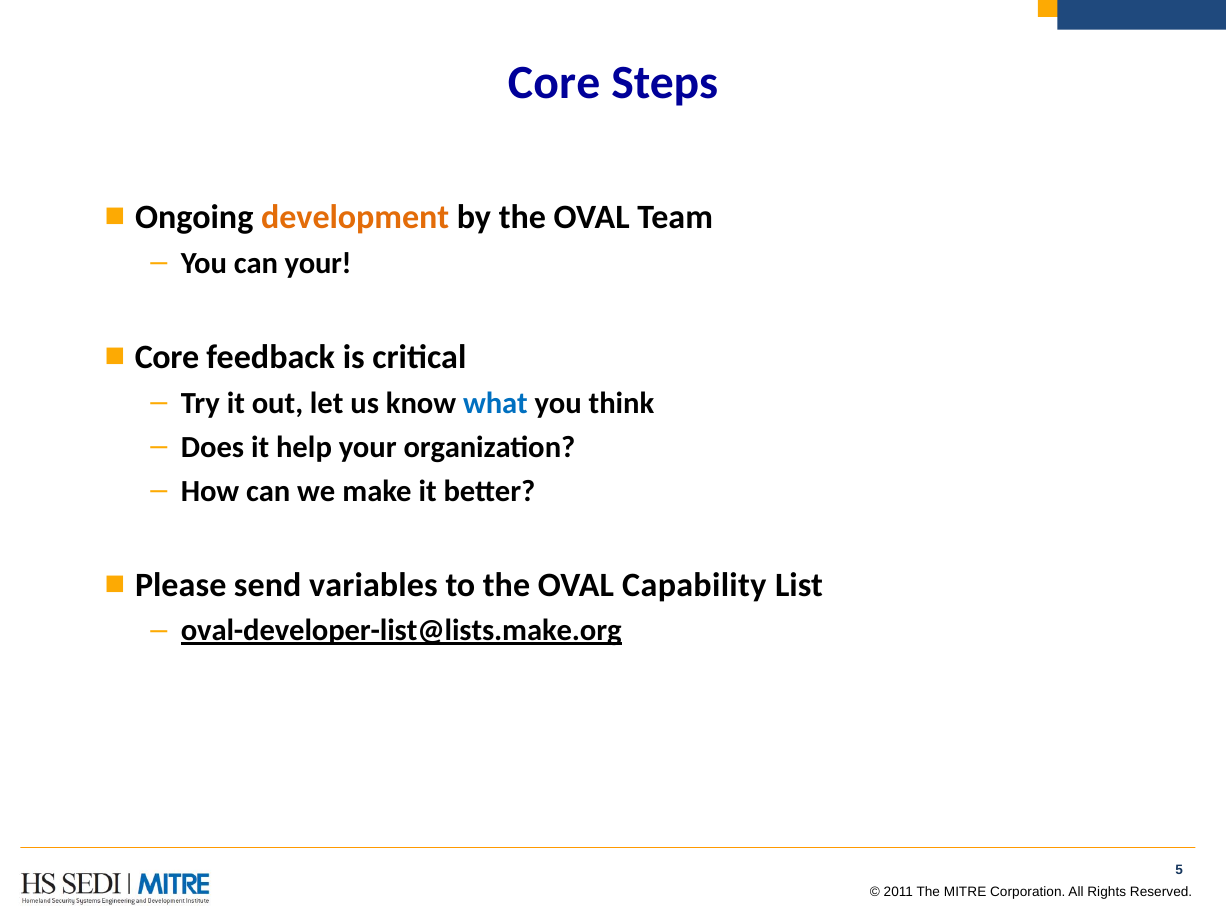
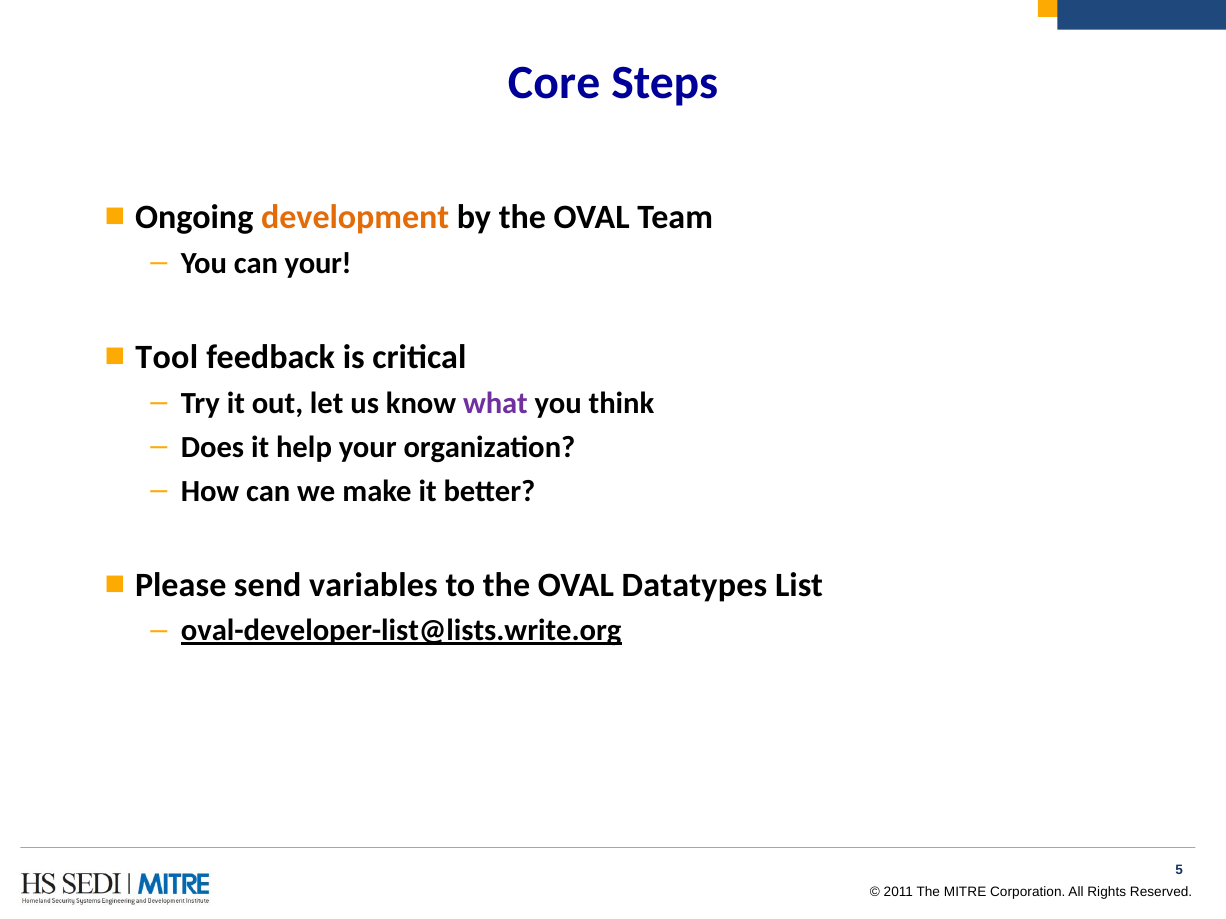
Core: Core -> Tool (167, 357)
what colour: blue -> purple (495, 403)
Capability: Capability -> Datatypes (694, 585)
oval-developer-list@lists.make.org: oval-developer-list@lists.make.org -> oval-developer-list@lists.write.org (401, 631)
